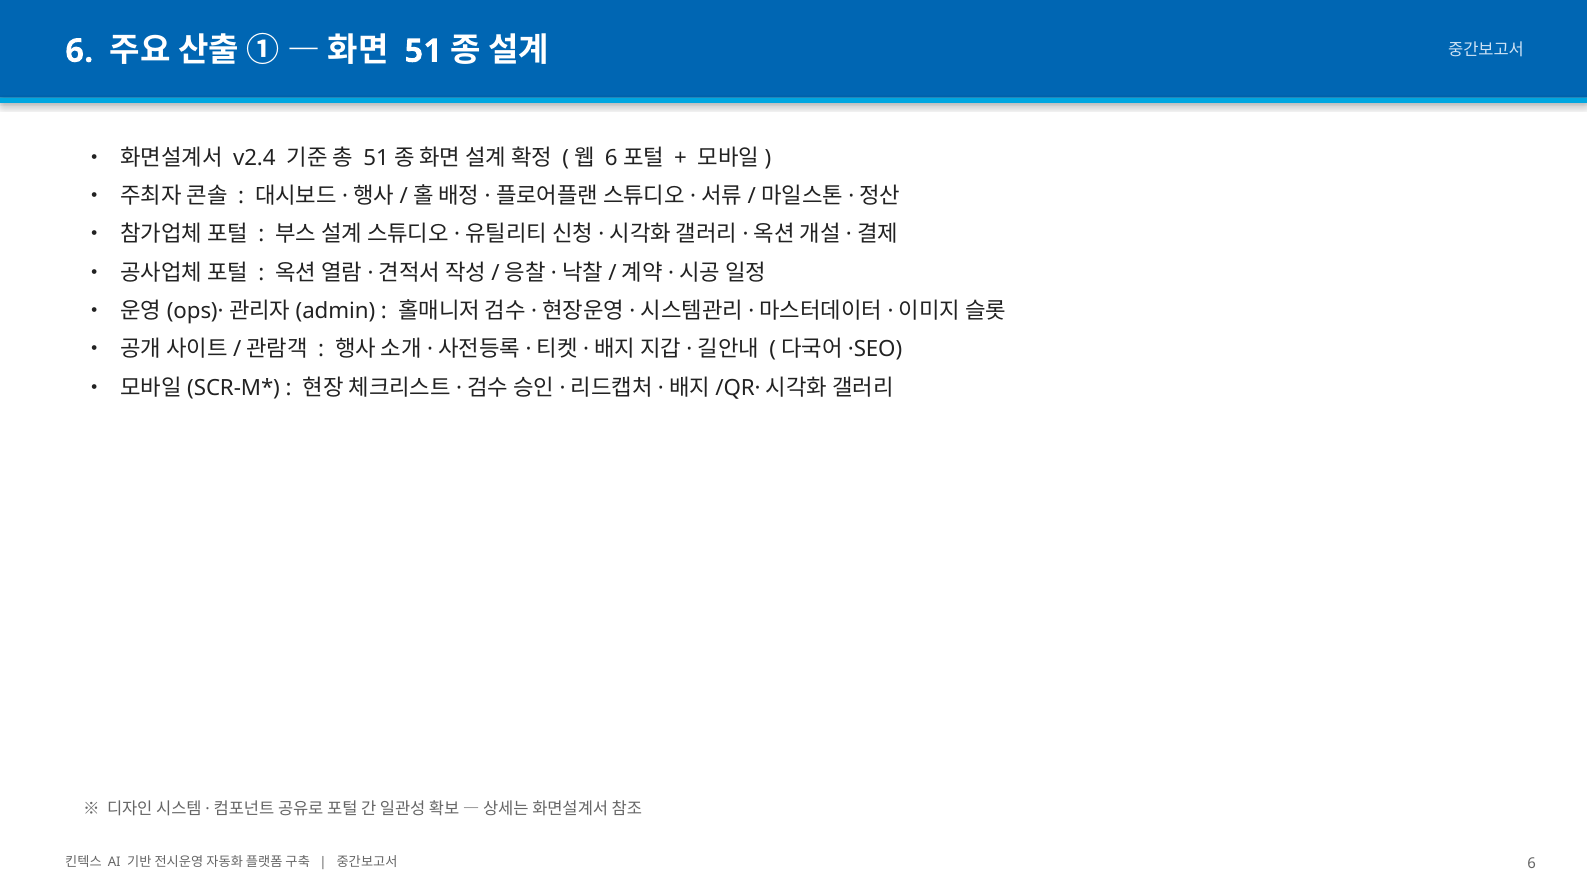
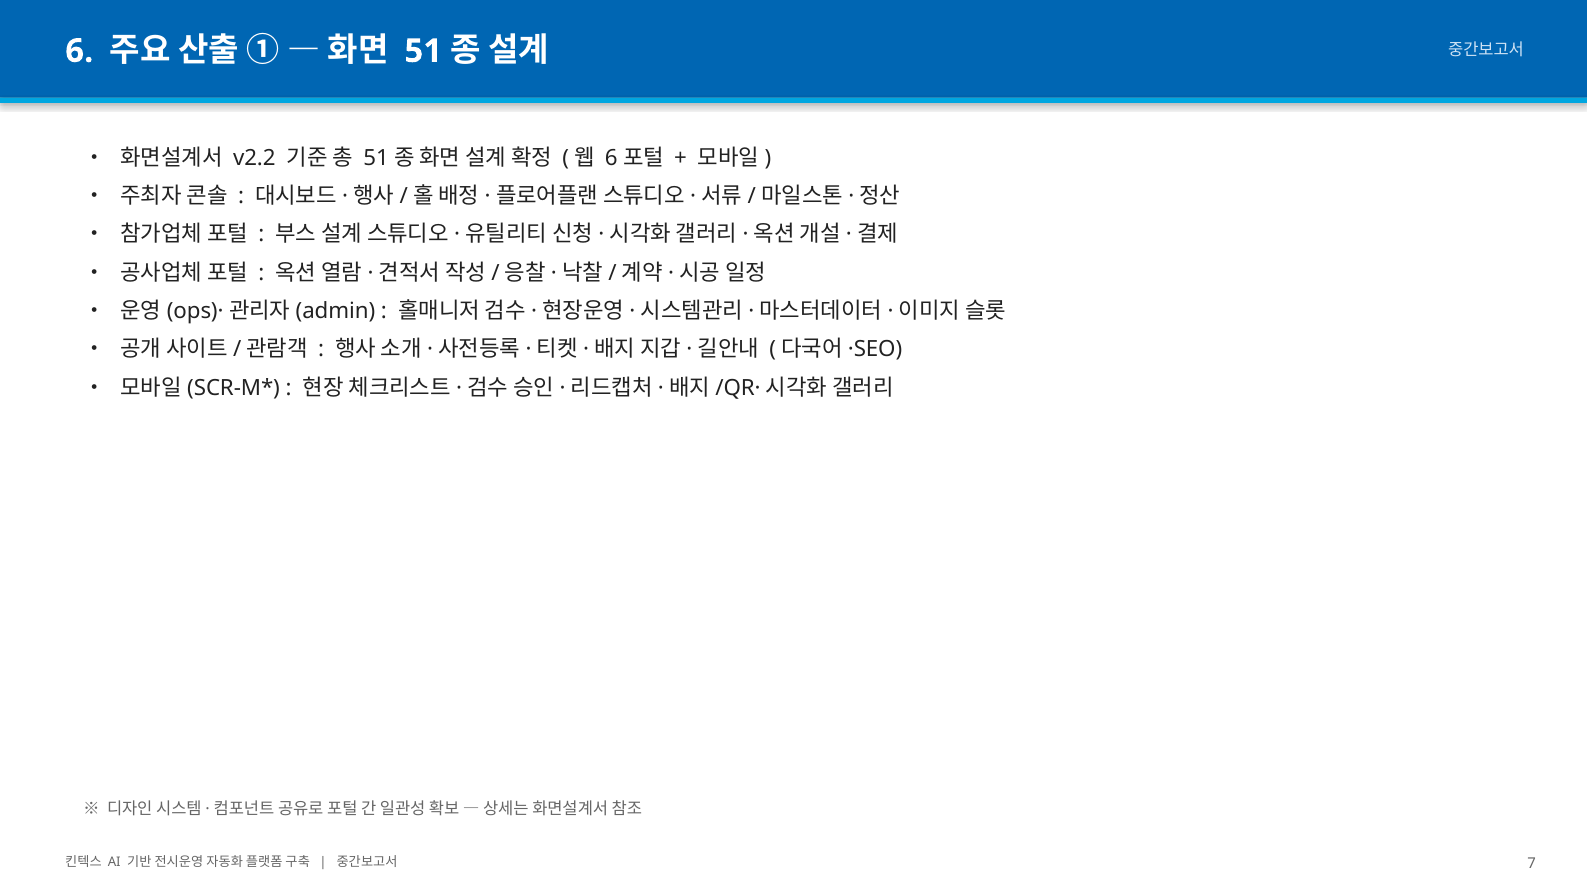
v2.4: v2.4 -> v2.2 (254, 158)
6: 6 -> 7 (1532, 863)
